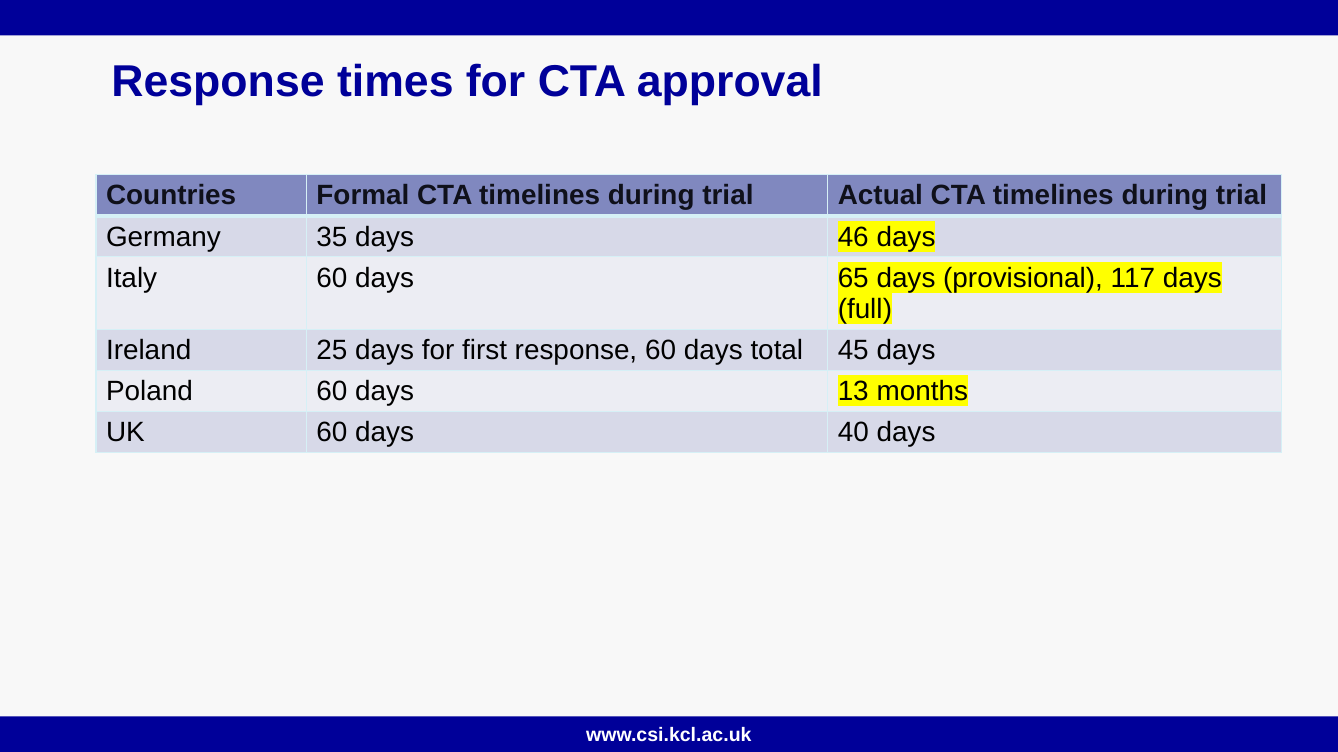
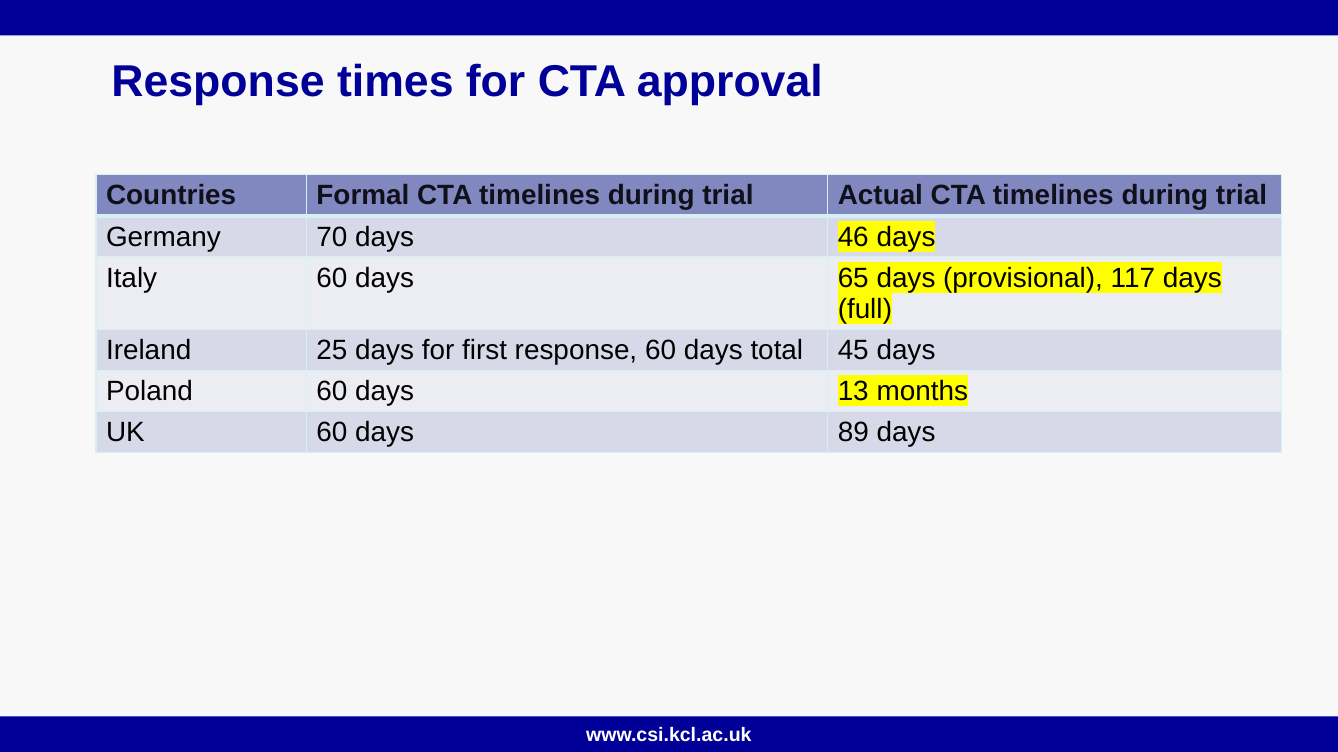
35: 35 -> 70 (332, 237)
40: 40 -> 89 (853, 433)
